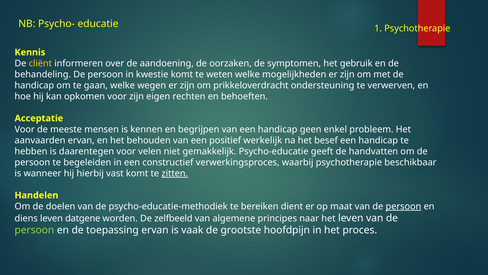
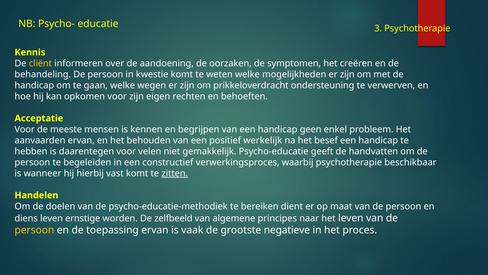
1: 1 -> 3 (378, 28)
gebruik: gebruik -> creëren (356, 63)
persoon underline: present -> none (403, 206)
datgene: datgene -> ernstige (83, 218)
persoon colour: light green -> yellow (34, 230)
hoofdpijn: hoofdpijn -> negatieve (287, 230)
